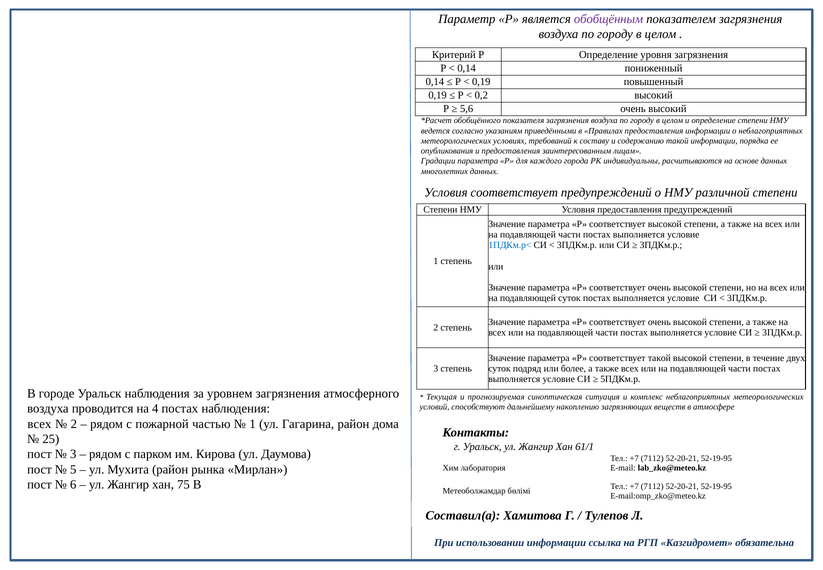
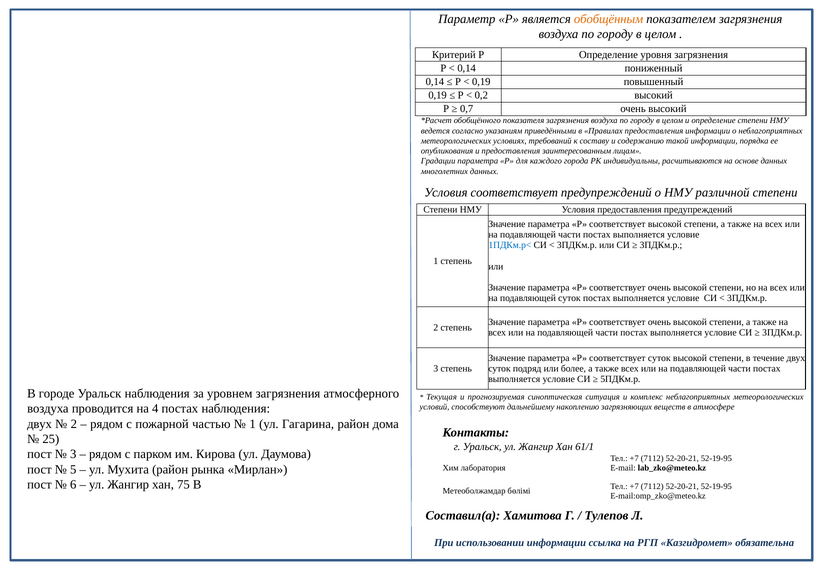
обобщённым colour: purple -> orange (609, 19)
5,6: 5,6 -> 0,7 (467, 109)
соответствует такой: такой -> суток (659, 358)
всех: всех -> двух (40, 424)
